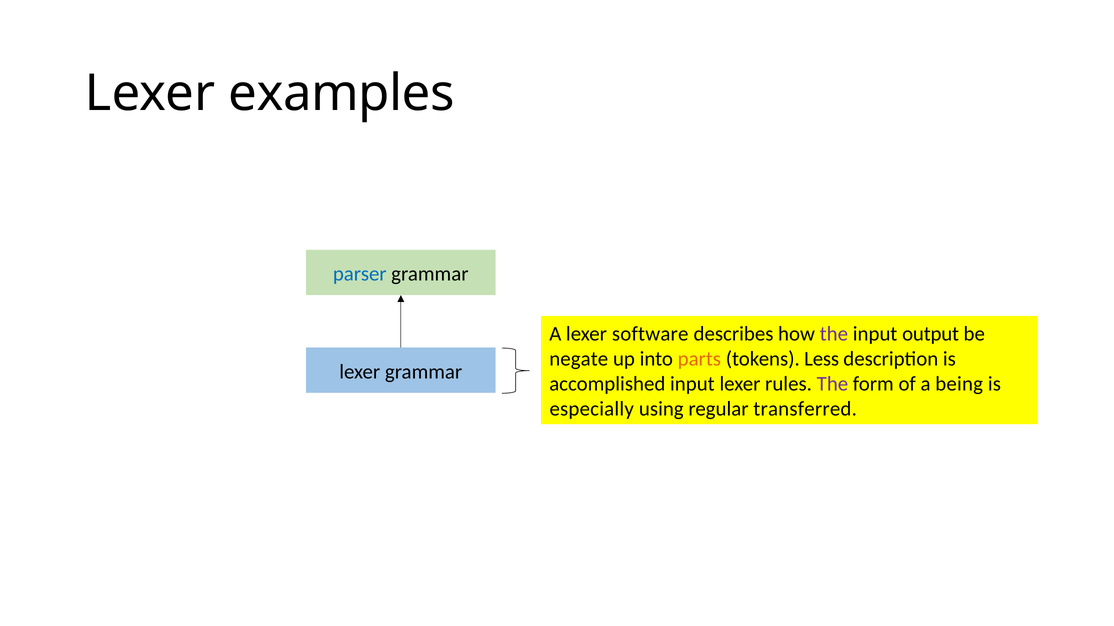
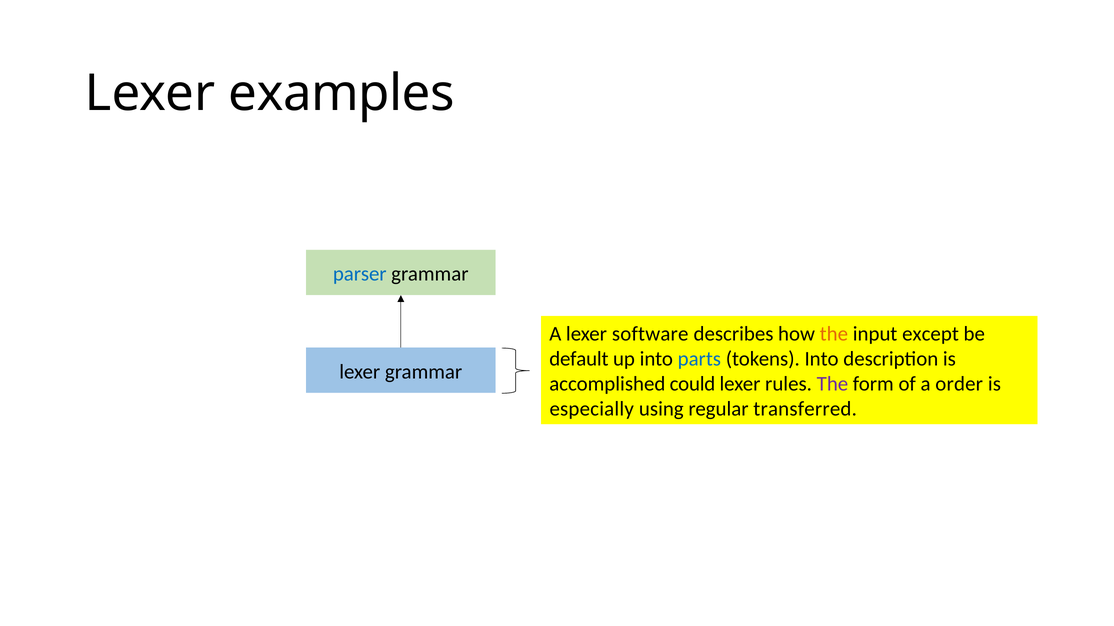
the colour: purple -> orange (834, 334)
output: output -> except (931, 334)
negate: negate -> default (579, 359)
parts colour: orange -> blue (699, 359)
tokens Less: Less -> Into (822, 359)
accomplished input: input -> could (692, 384)
being: being -> order (959, 384)
